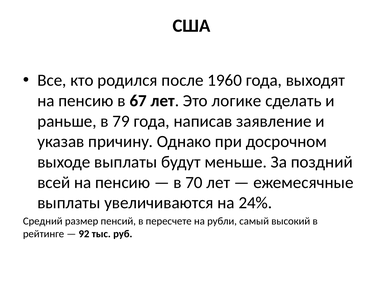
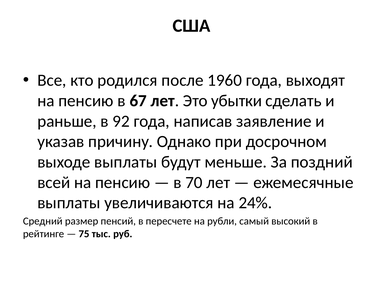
логике: логике -> убытки (237, 101)
79: 79 -> 92 (121, 121)
92: 92 -> 75 (84, 234)
